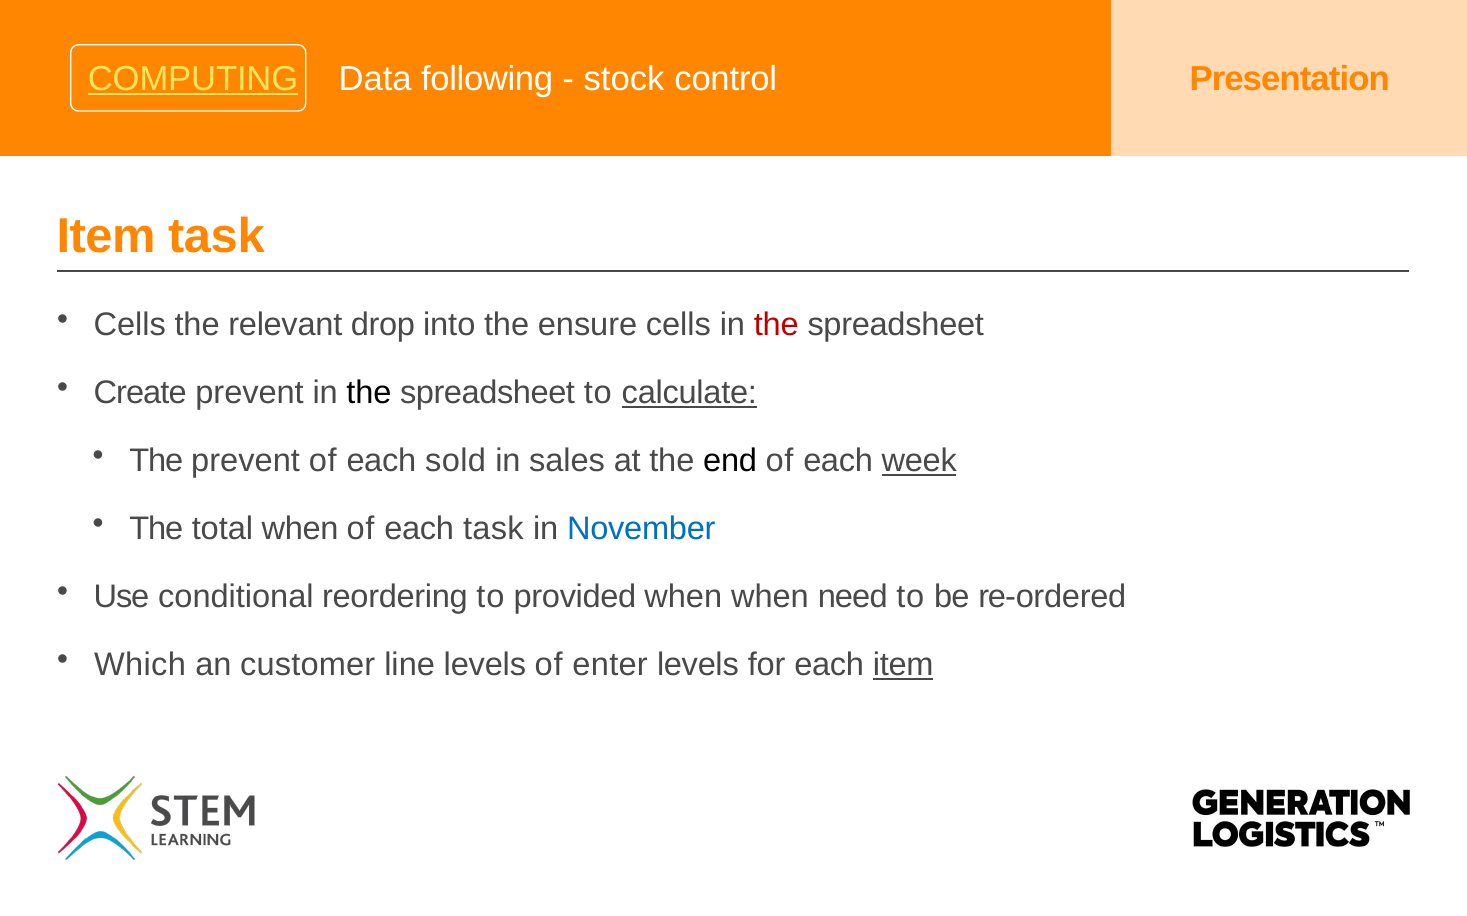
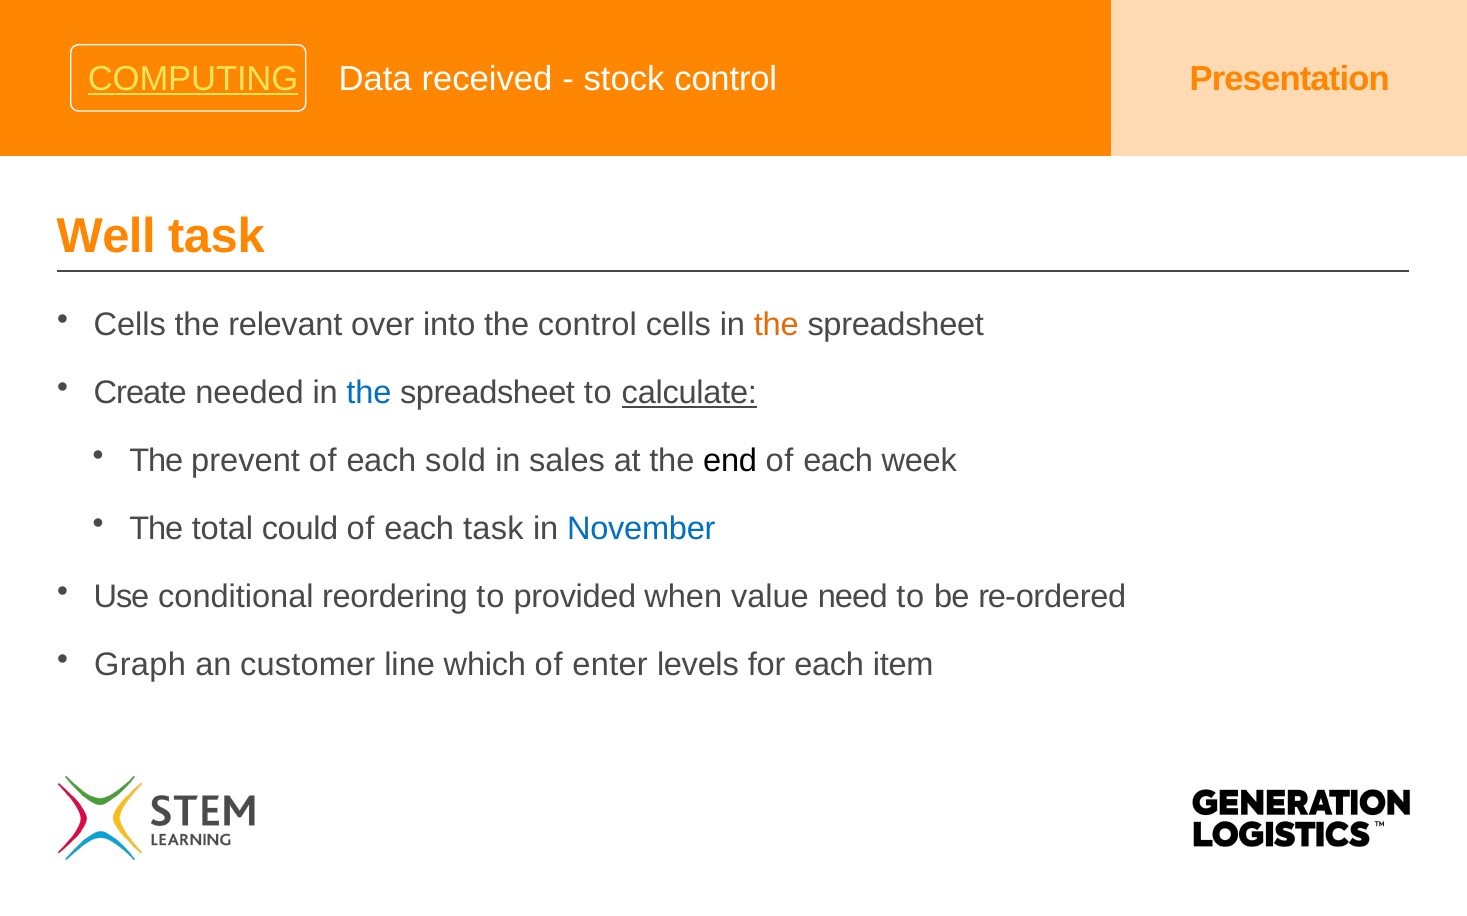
following: following -> received (487, 79)
Item: Item -> Well (106, 236)
drop: drop -> over (383, 325)
the ensure: ensure -> control (587, 325)
the colour: red -> orange (776, 325)
Create prevent: prevent -> needed (250, 393)
the colour: black -> blue (369, 393)
week underline: present -> none (919, 461)
total when: when -> could (300, 529)
when when: when -> value (770, 597)
Which: Which -> Graph (140, 665)
line levels: levels -> which (485, 665)
item underline: present -> none (903, 665)
